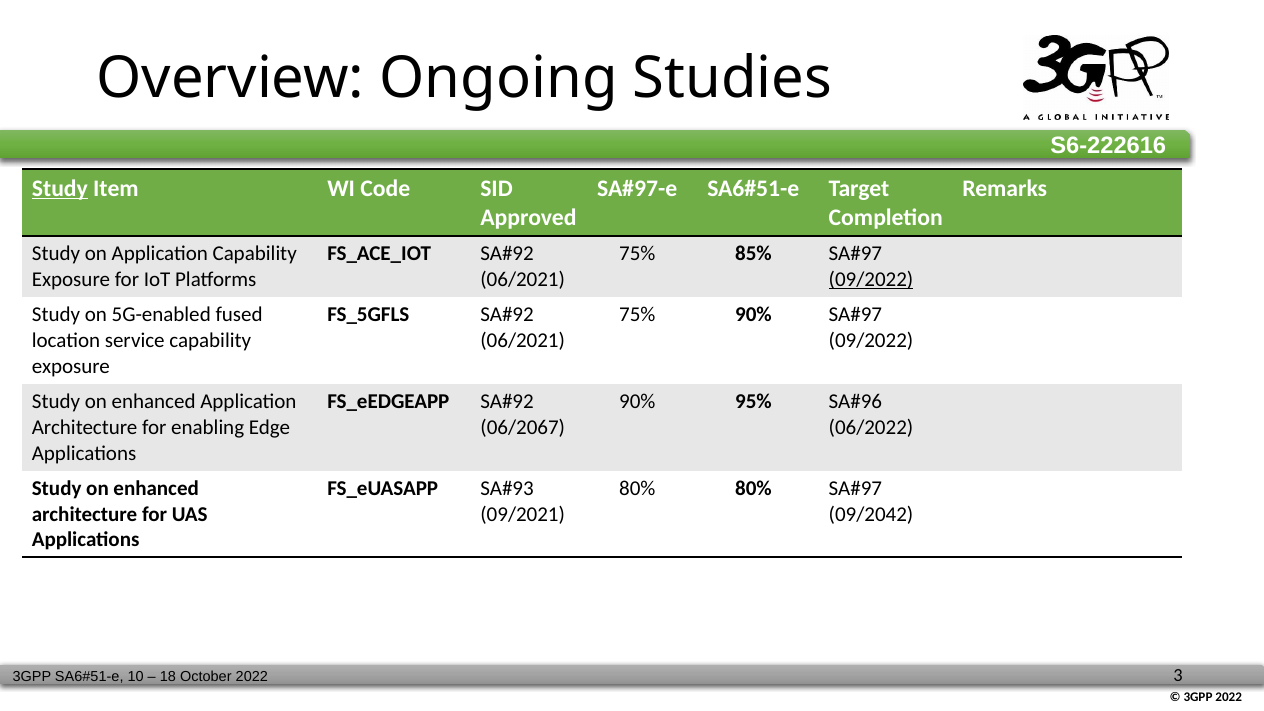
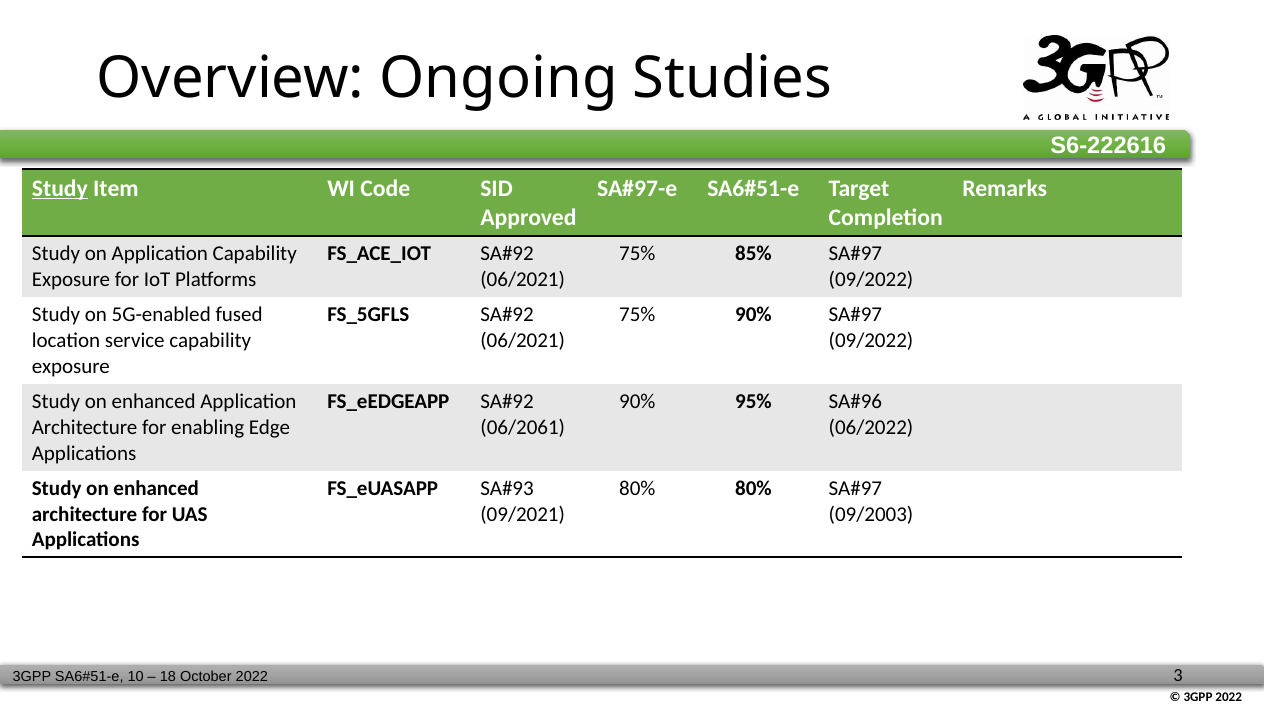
09/2022 underline: present -> none (871, 280)
06/2067: 06/2067 -> 06/2061 (523, 427)
09/2042: 09/2042 -> 09/2003 (871, 514)
